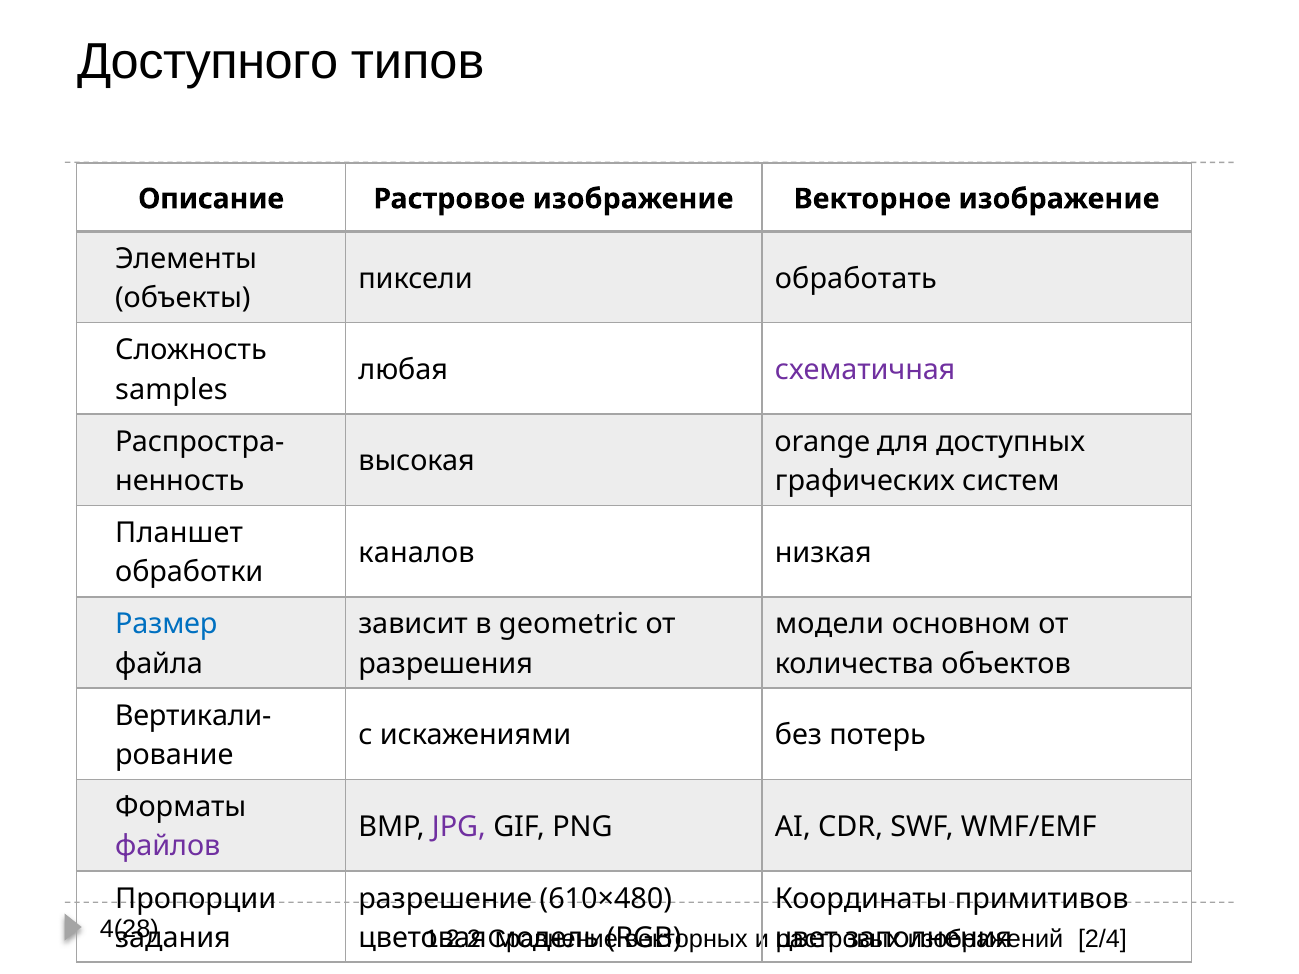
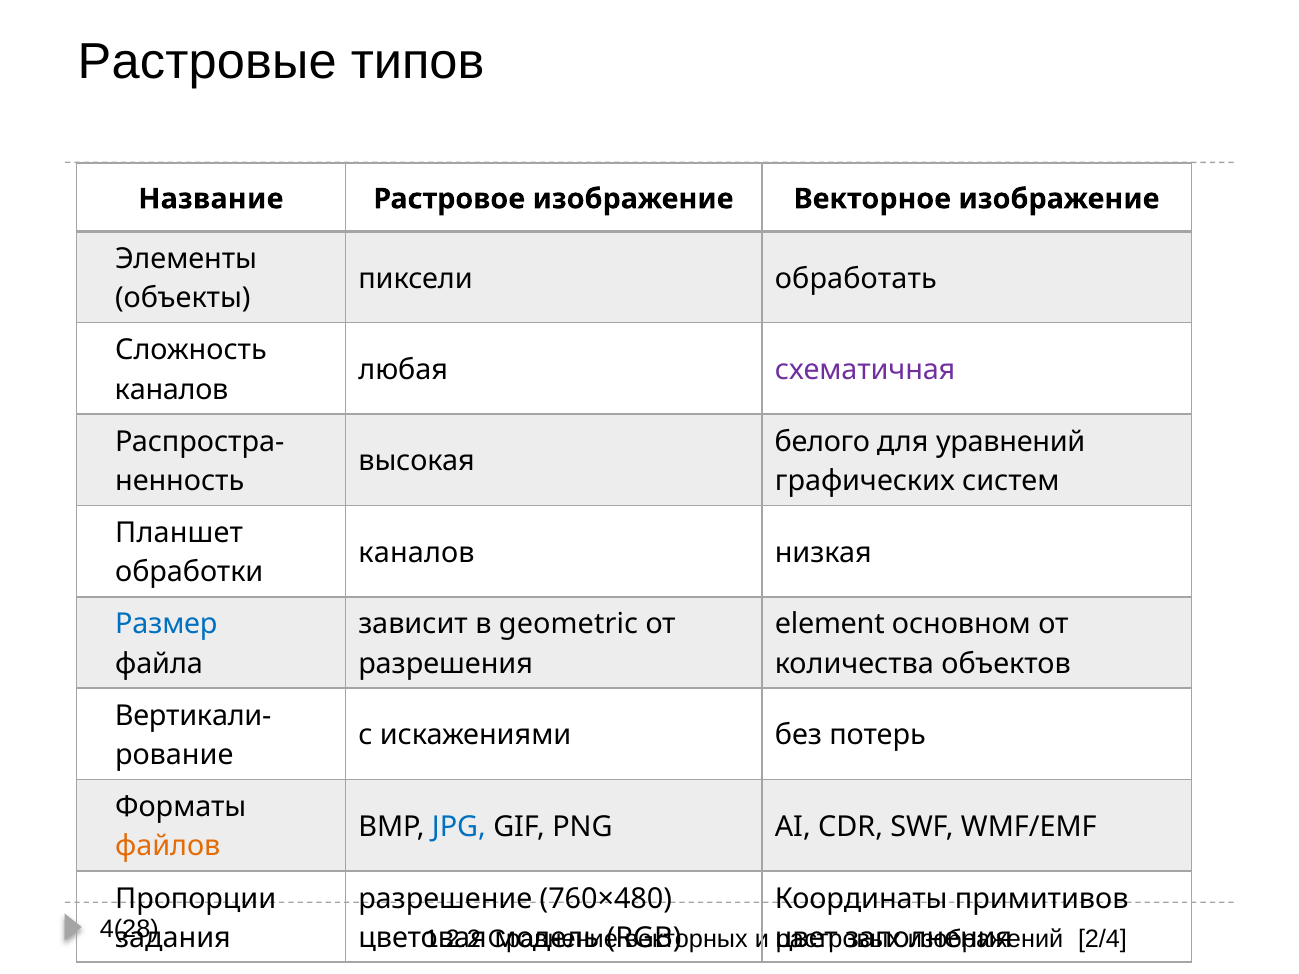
Доступного: Доступного -> Растровые (207, 62)
Описание: Описание -> Название (211, 199)
samples: samples -> каналов (172, 390)
orange: orange -> белого (822, 442)
доступных: доступных -> уравнений (1011, 442)
модели: модели -> element (830, 625)
JPG colour: purple -> blue (459, 827)
файлов colour: purple -> orange (168, 847)
610×480: 610×480 -> 760×480 (606, 899)
